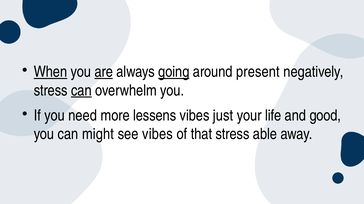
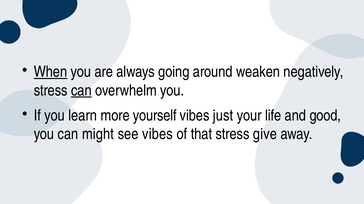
are underline: present -> none (104, 72)
going underline: present -> none (174, 72)
present: present -> weaken (258, 72)
need: need -> learn (83, 116)
lessens: lessens -> yourself (155, 116)
able: able -> give (265, 135)
